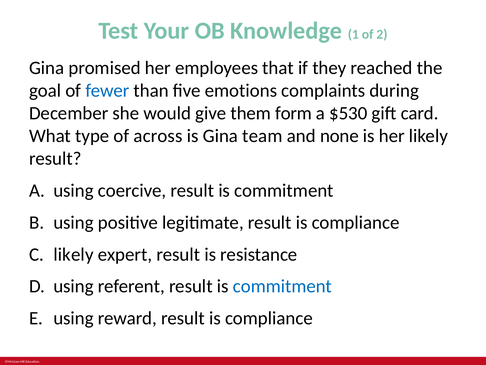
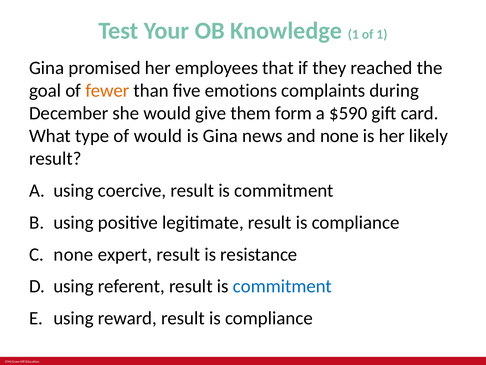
of 2: 2 -> 1 (382, 34)
fewer colour: blue -> orange (107, 90)
$530: $530 -> $590 (348, 113)
of across: across -> would (158, 136)
team: team -> news (262, 136)
likely: likely -> none (73, 254)
